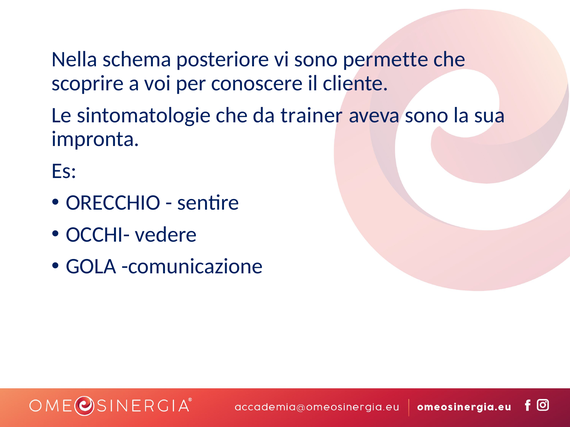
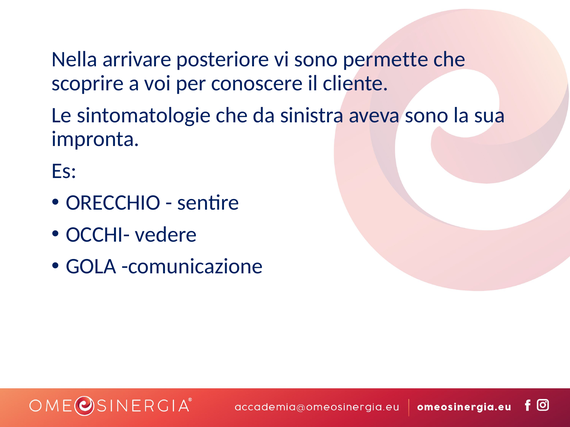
schema: schema -> arrivare (137, 59)
trainer: trainer -> sinistra (312, 115)
